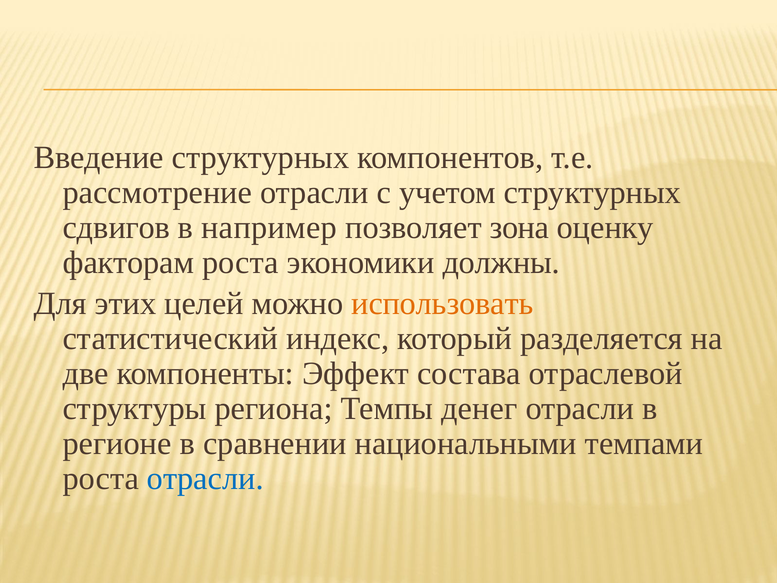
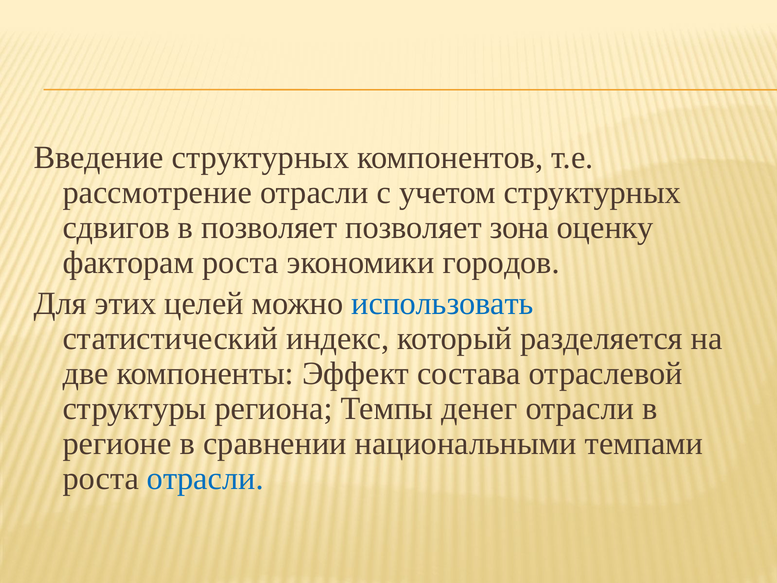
в например: например -> позволяет (269, 227)
должны: должны -> городов (501, 262)
использовать colour: orange -> blue (442, 304)
